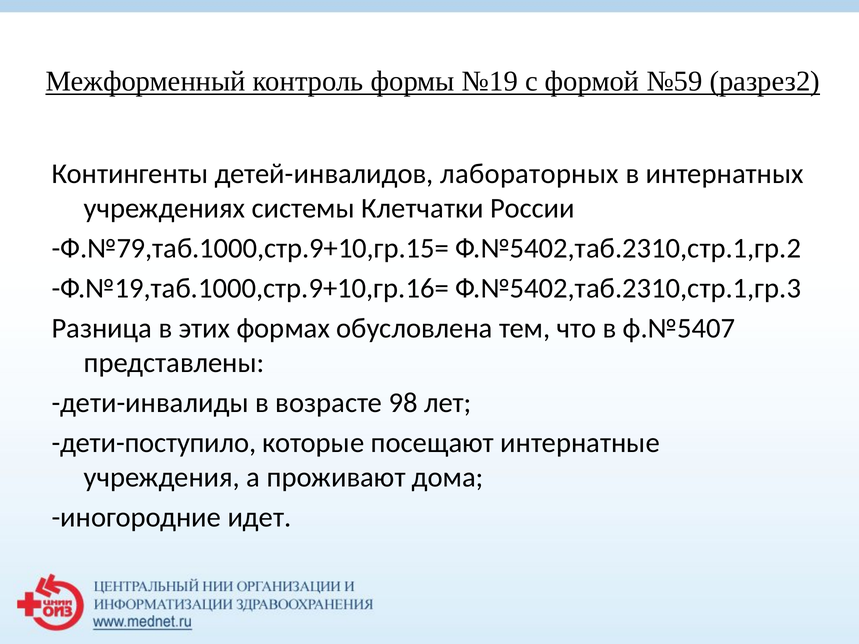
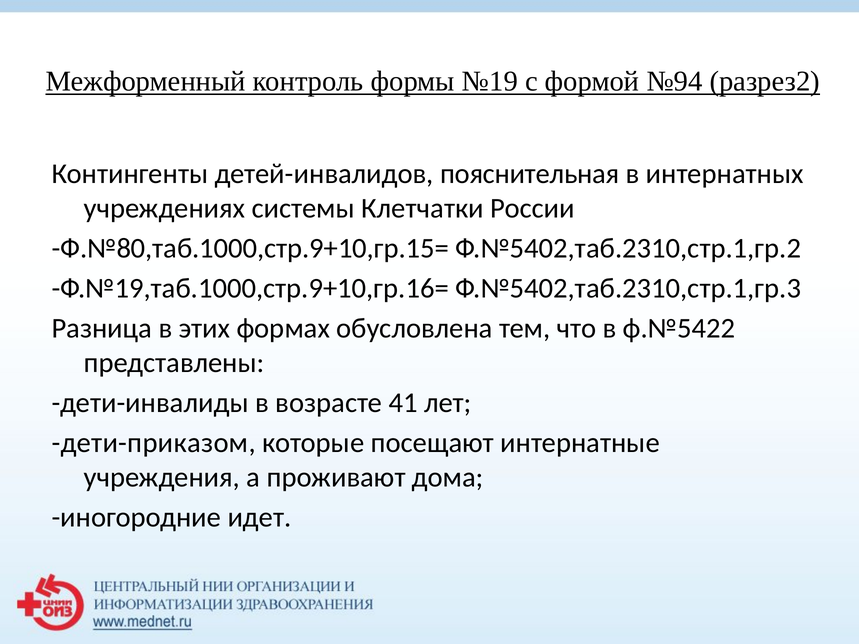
№59: №59 -> №94 (674, 81)
лабораторных: лабораторных -> пояснительная (530, 174)
Ф.№79,таб.1000,стр.9+10,гр.15=: Ф.№79,таб.1000,стр.9+10,гр.15= -> Ф.№80,таб.1000,стр.9+10,гр.15= (250, 248)
ф.№5407: ф.№5407 -> ф.№5422 (679, 328)
98: 98 -> 41 (403, 403)
дети-поступило: дети-поступило -> дети-приказом (154, 443)
